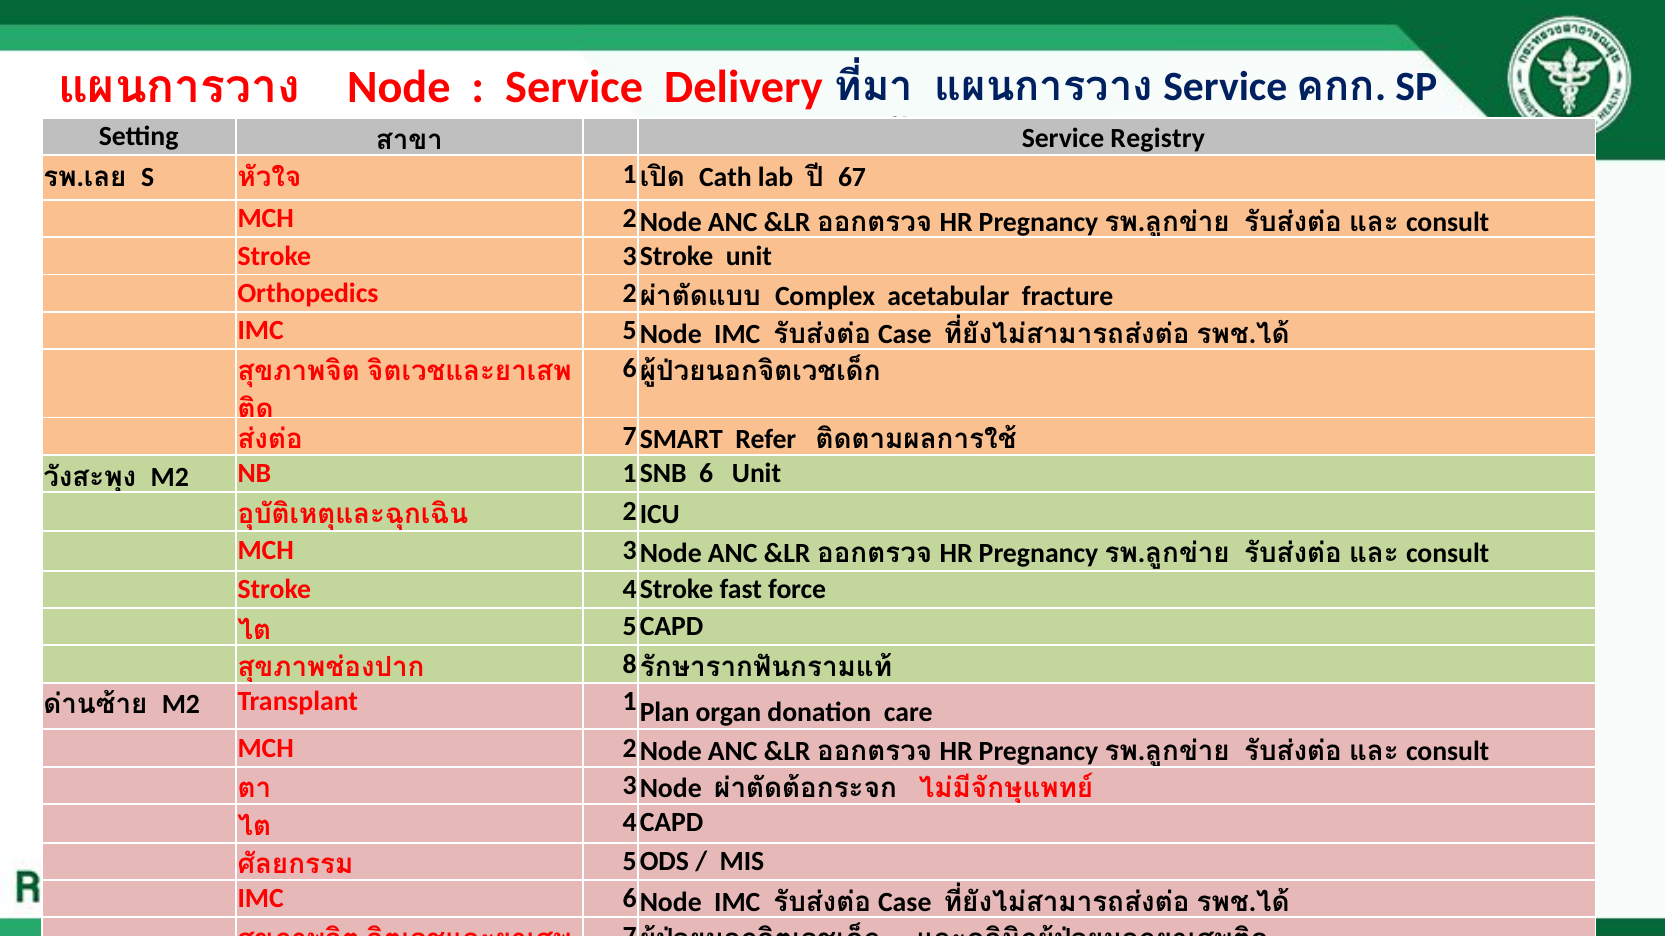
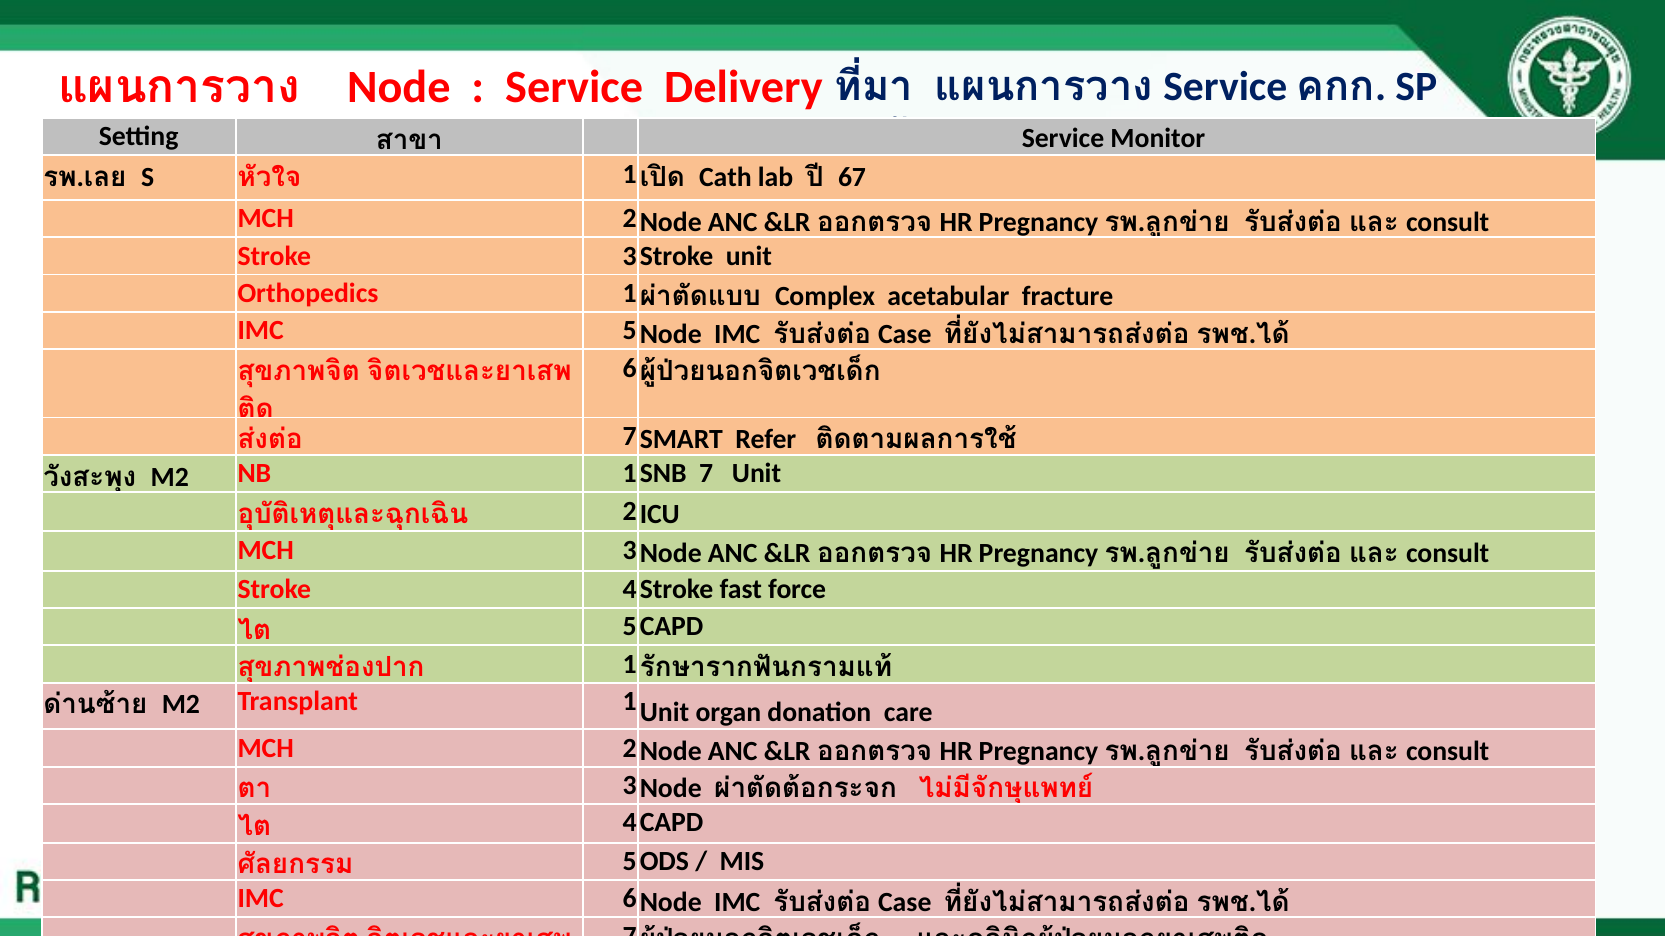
Registry: Registry -> Monitor (1158, 138)
Orthopedics 2: 2 -> 1 (630, 294)
6: 6 -> 7 (706, 474)
8: 8 -> 1 (630, 665)
1 Plan: Plan -> Unit (665, 713)
